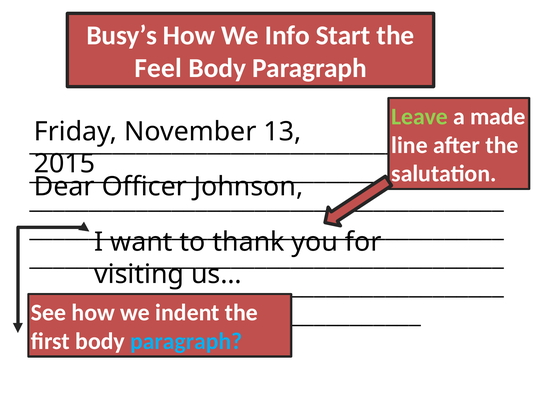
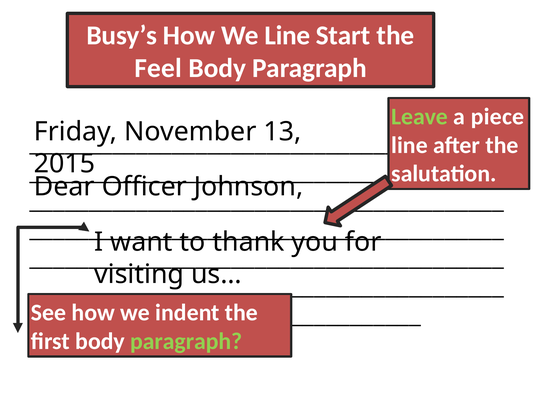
We Info: Info -> Line (287, 36)
made: made -> piece (498, 117)
paragraph colour: light blue -> light green (186, 341)
